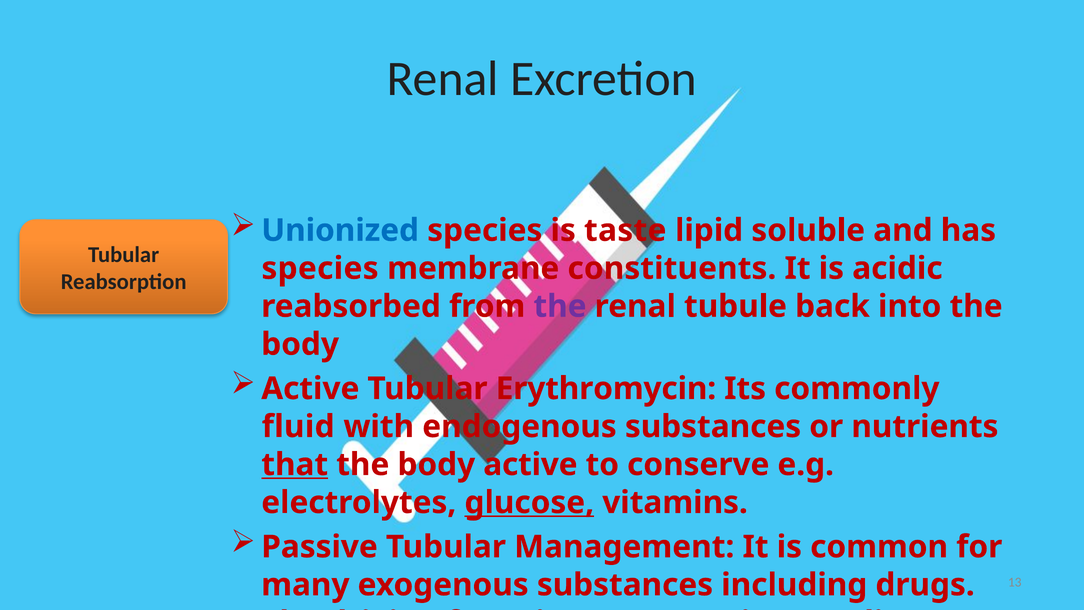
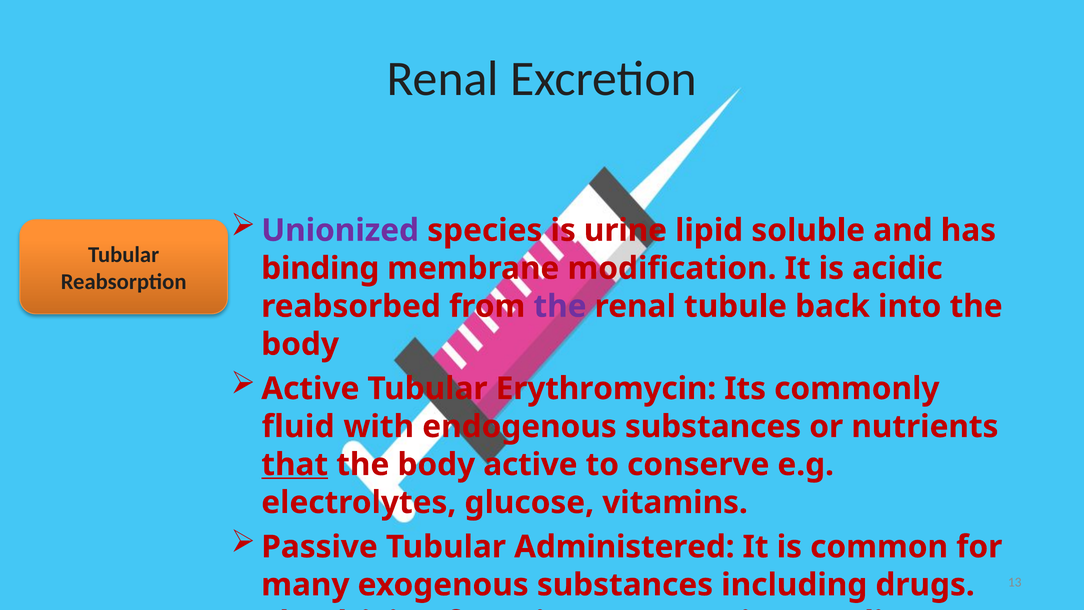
Unionized colour: blue -> purple (340, 230)
taste: taste -> urine (625, 230)
species: species -> binding (320, 268)
constituents: constituents -> modification (672, 268)
glucose underline: present -> none (529, 502)
Management: Management -> Administered (624, 547)
